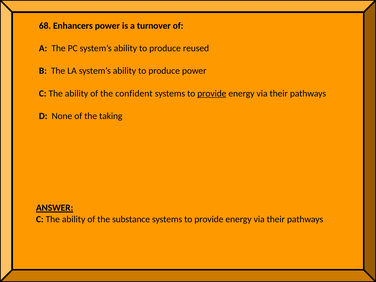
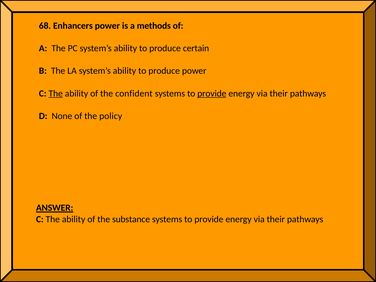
turnover: turnover -> methods (154, 26)
reused: reused -> certain (196, 48)
The underline: none -> present (56, 93)
taking: taking -> policy (111, 116)
